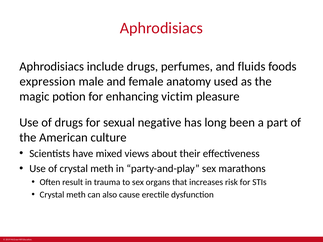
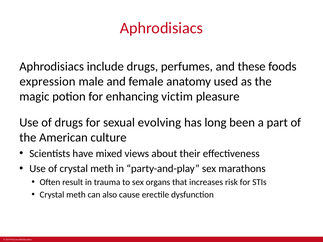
fluids: fluids -> these (252, 67)
negative: negative -> evolving (159, 123)
